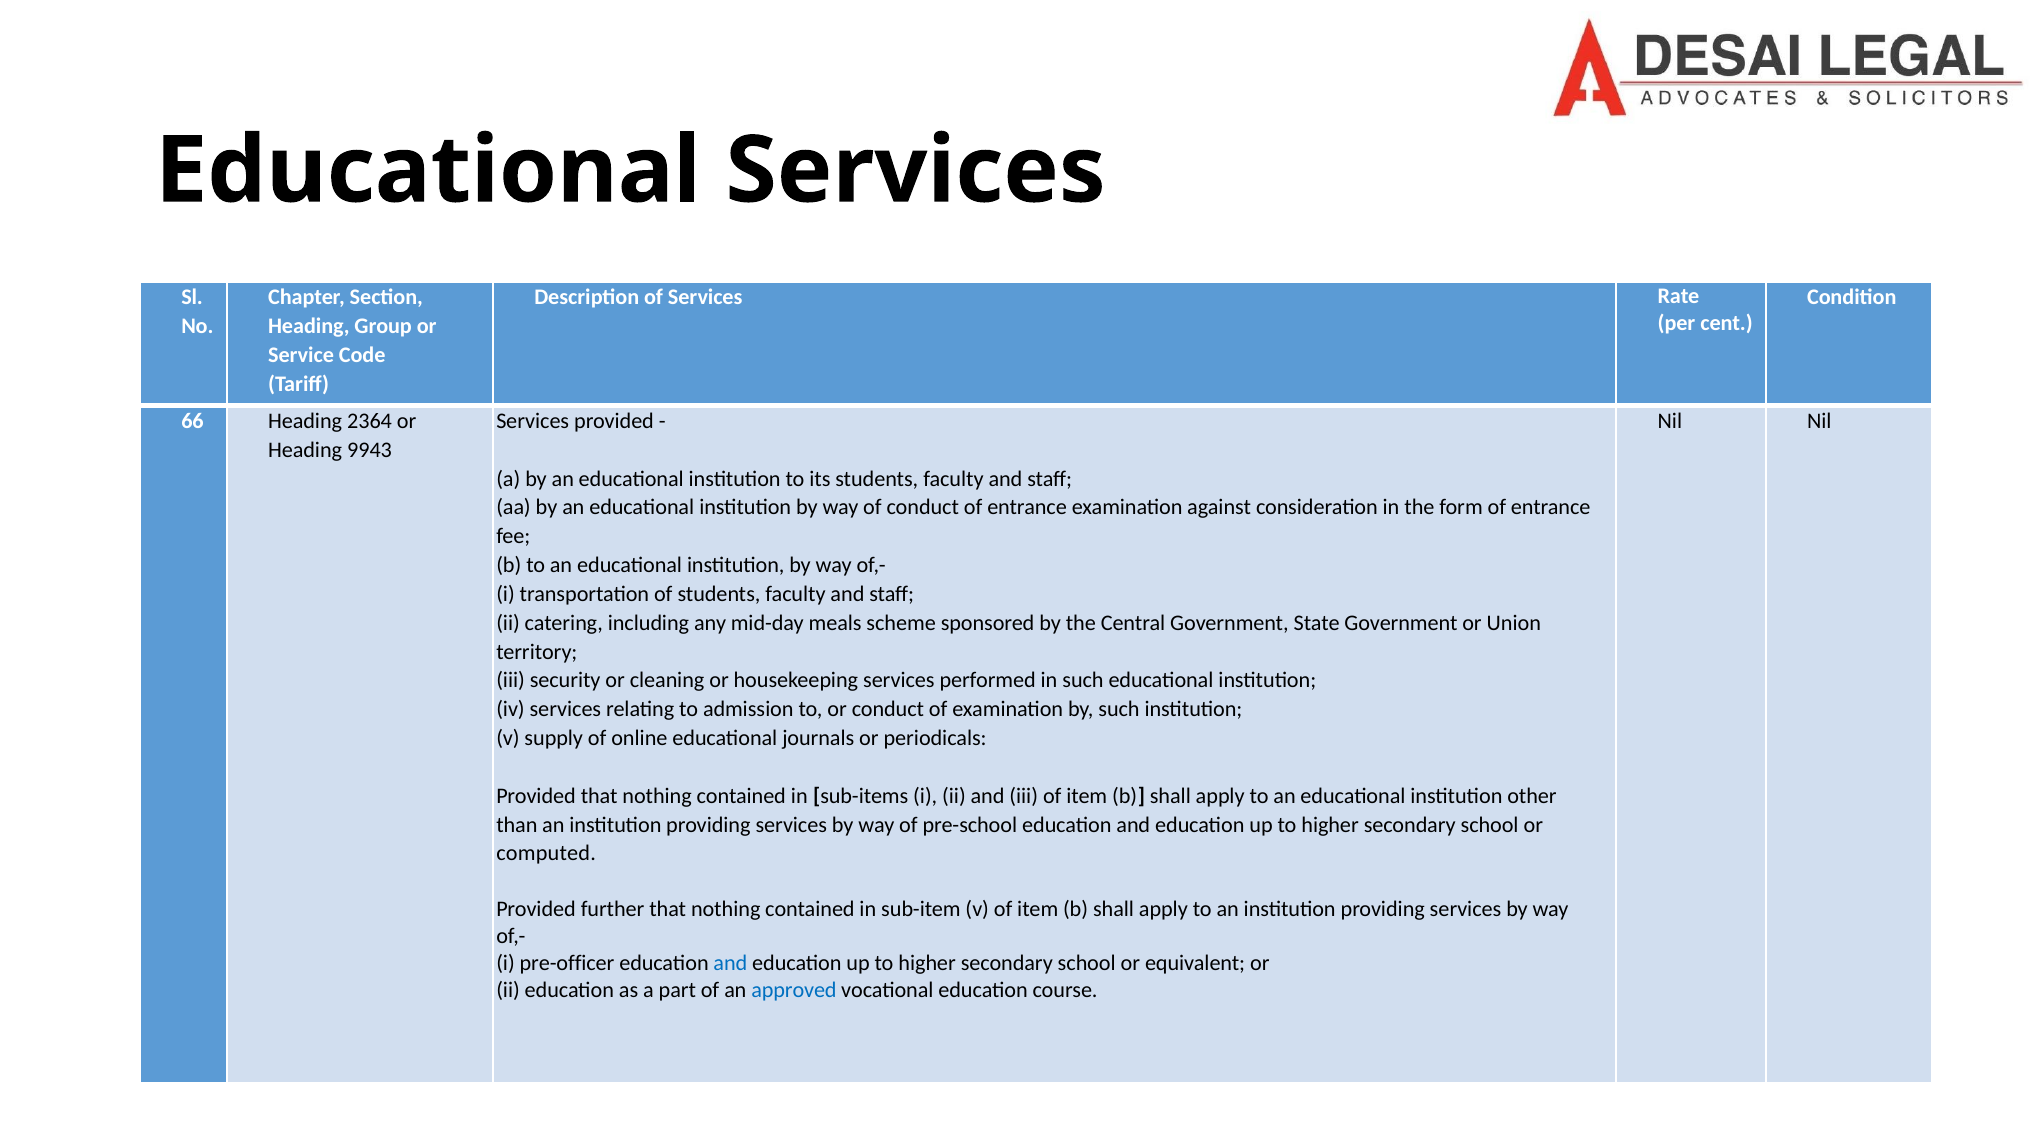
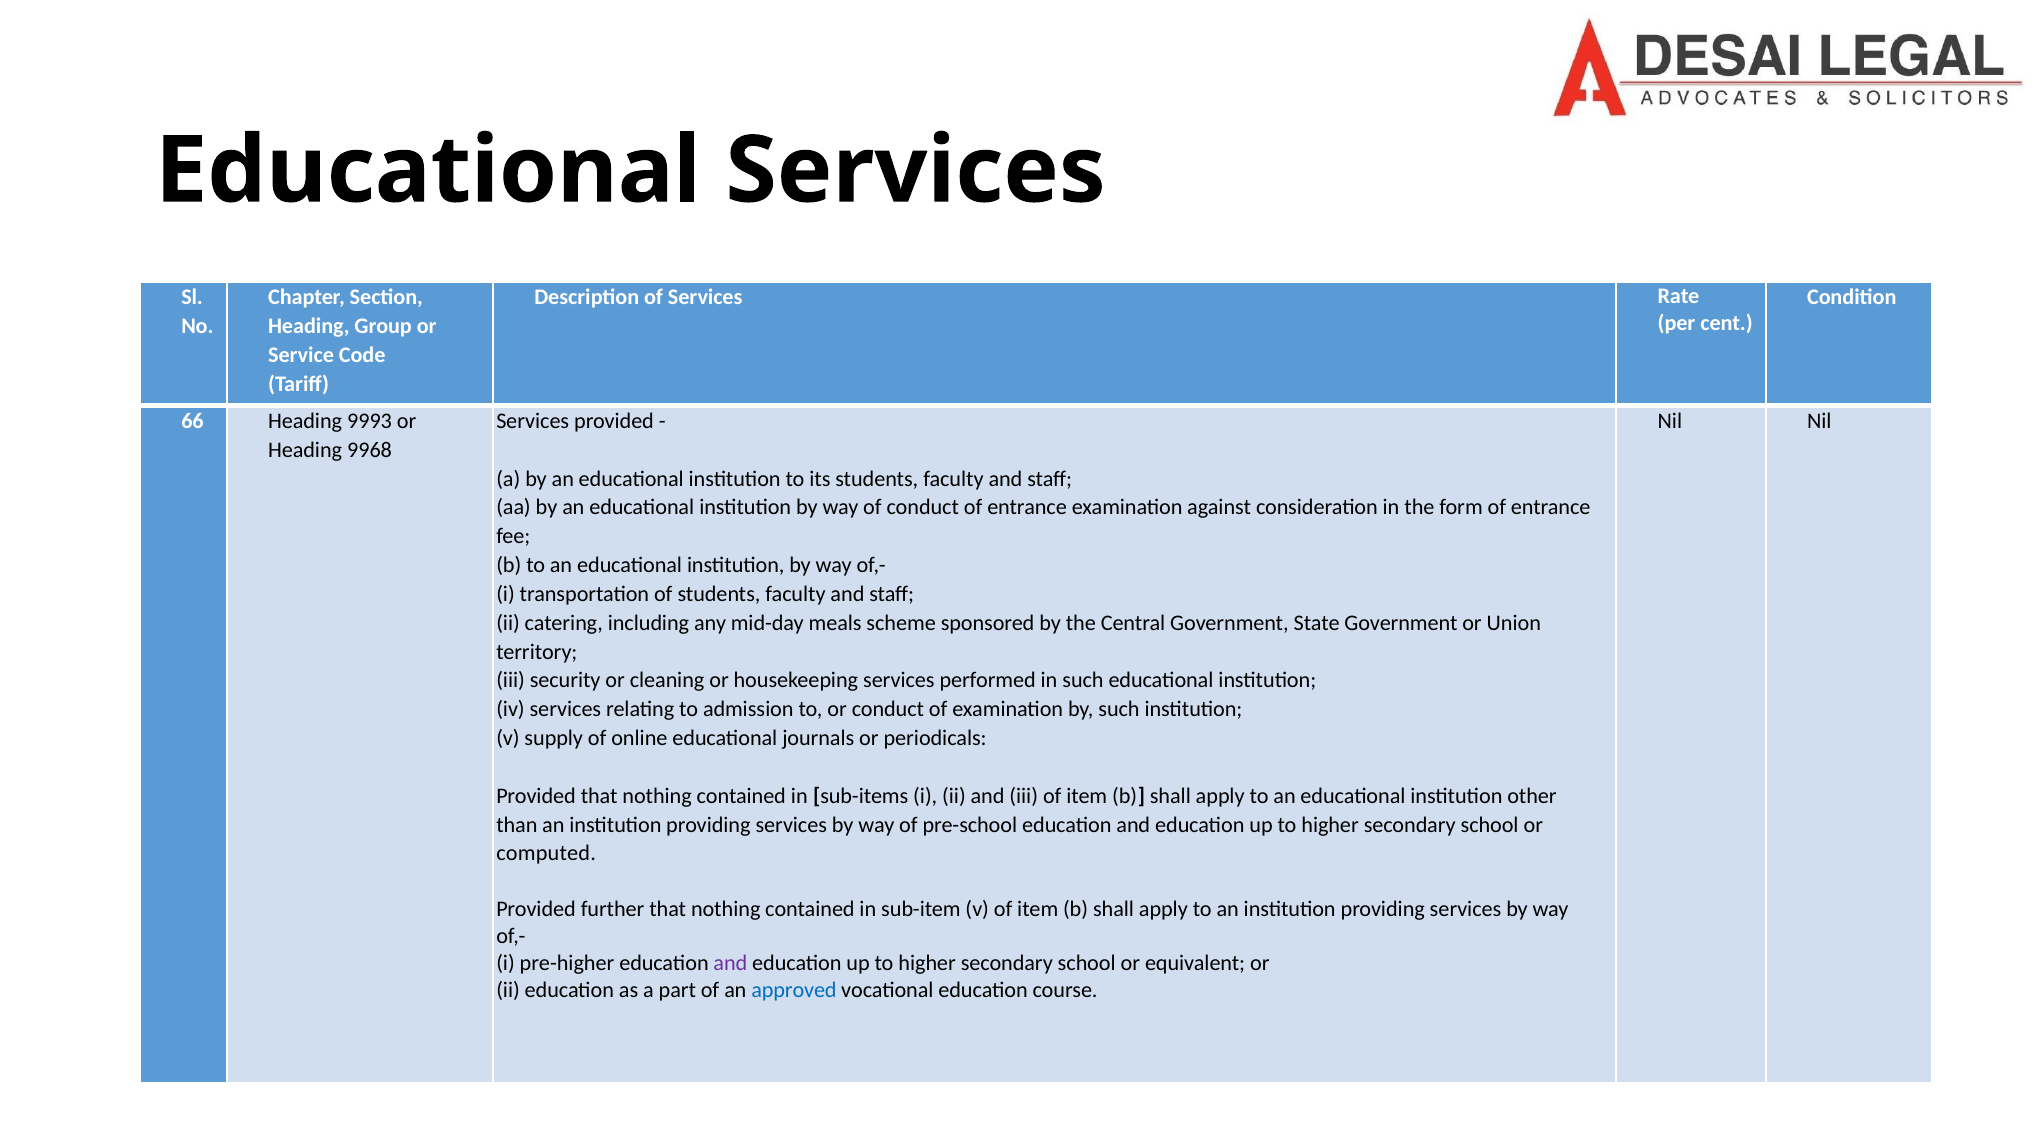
2364: 2364 -> 9993 (370, 421)
9943: 9943 -> 9968 (370, 450)
pre-officer: pre-officer -> pre-higher (567, 963)
and colour: blue -> purple (730, 963)
